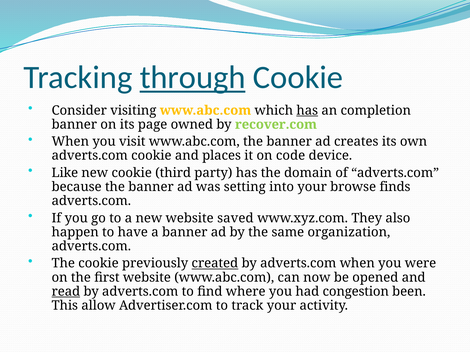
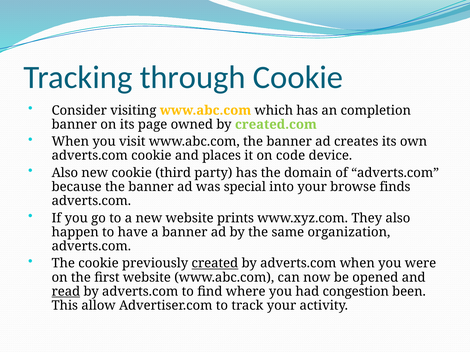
through underline: present -> none (193, 78)
has underline: present -> none (307, 111)
recover.com: recover.com -> created.com (276, 125)
Like: Like -> Also (65, 173)
setting: setting -> special (245, 187)
saved: saved -> prints (235, 218)
